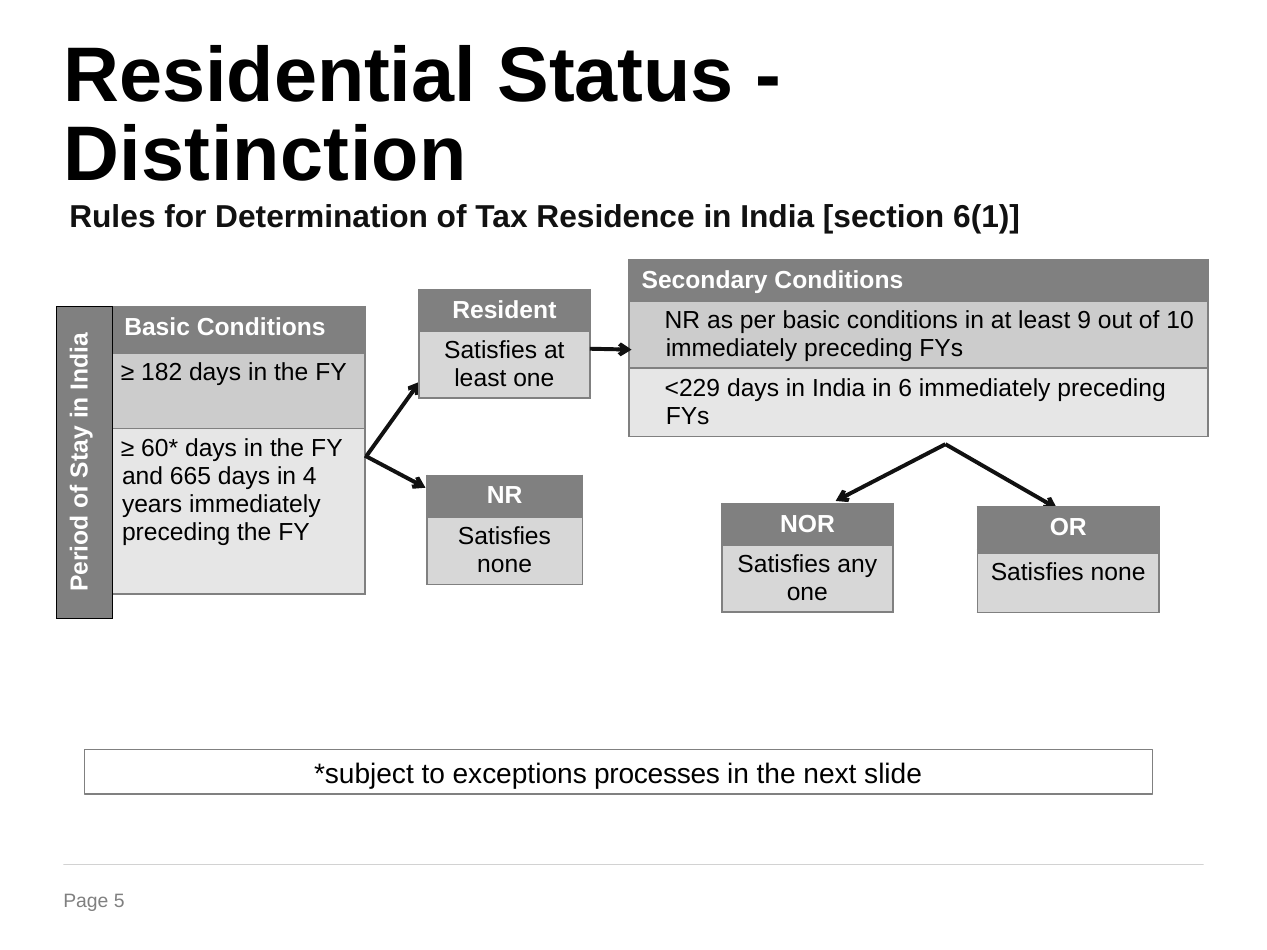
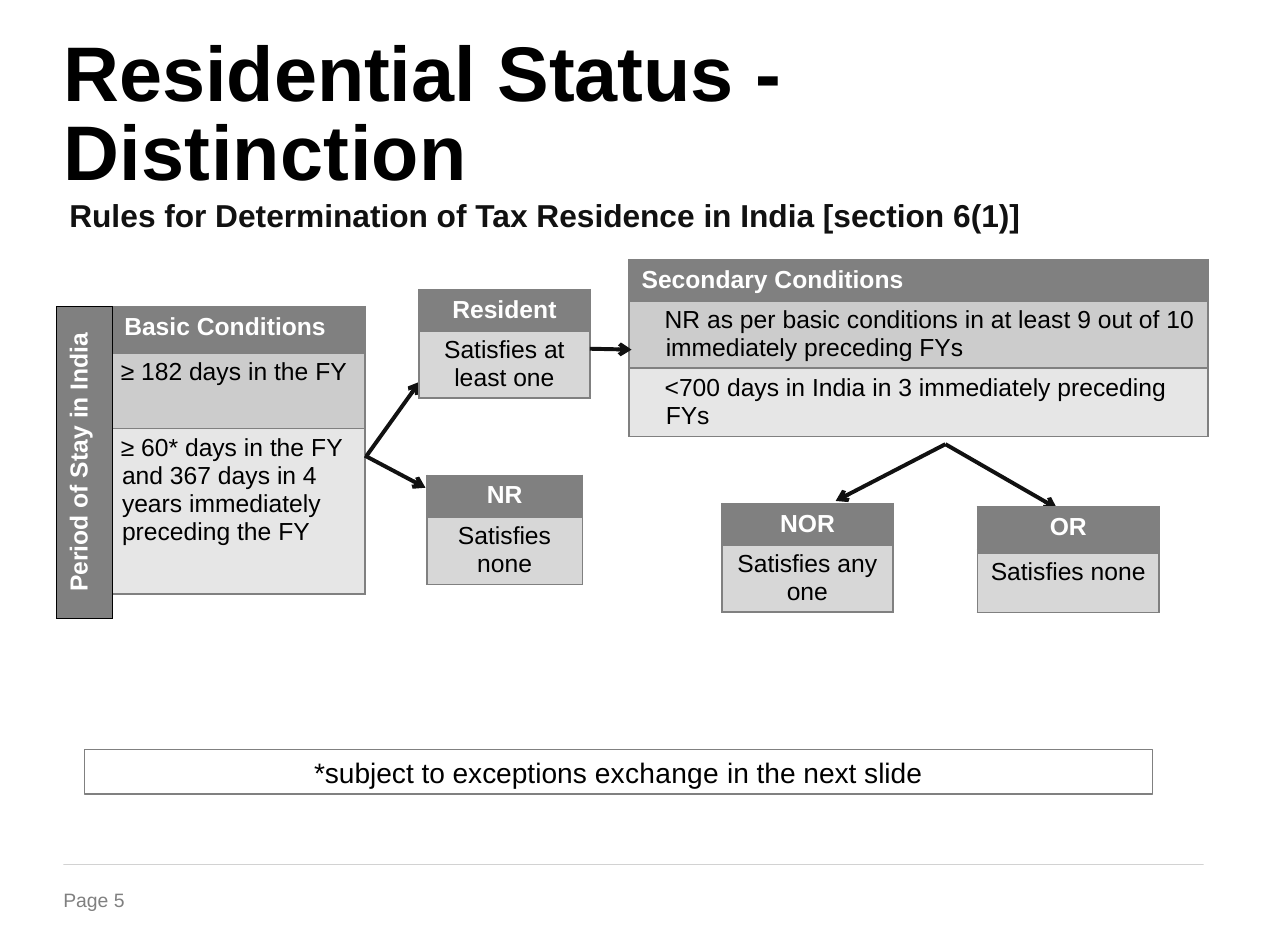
<229: <229 -> <700 (692, 389)
6: 6 -> 3 (905, 389)
665: 665 -> 367 (190, 477)
processes: processes -> exchange (657, 775)
